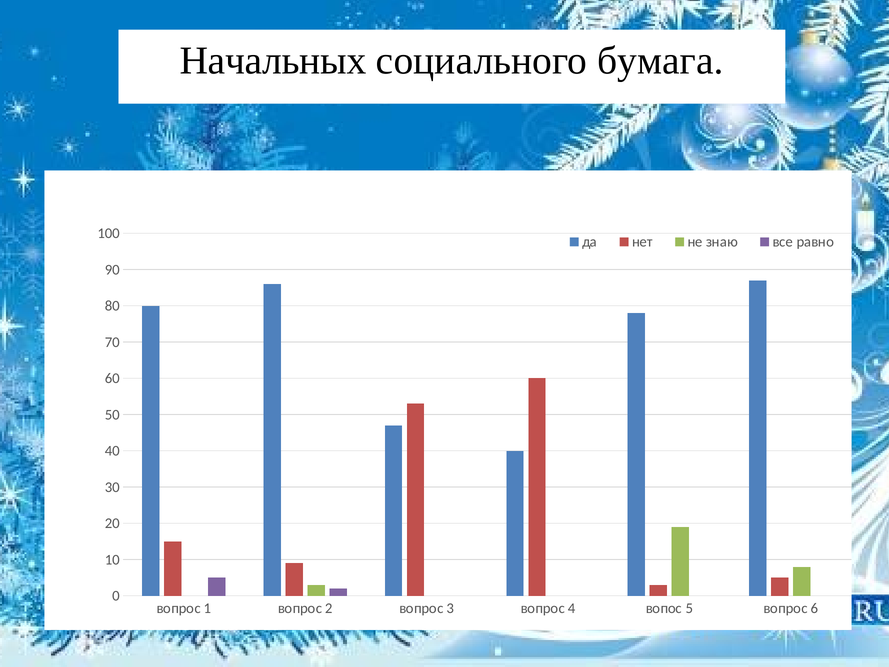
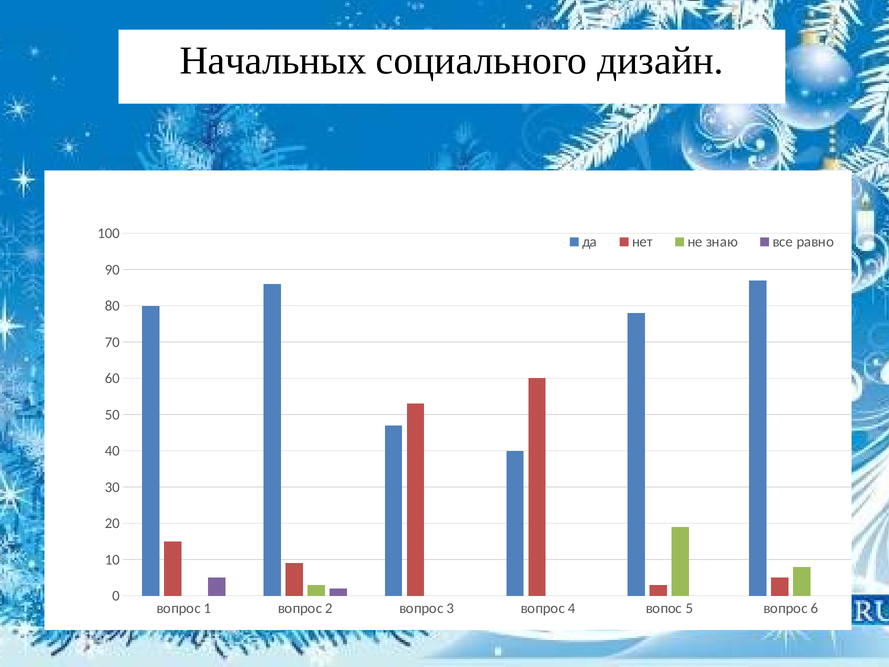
бумага: бумага -> дизайн (660, 61)
